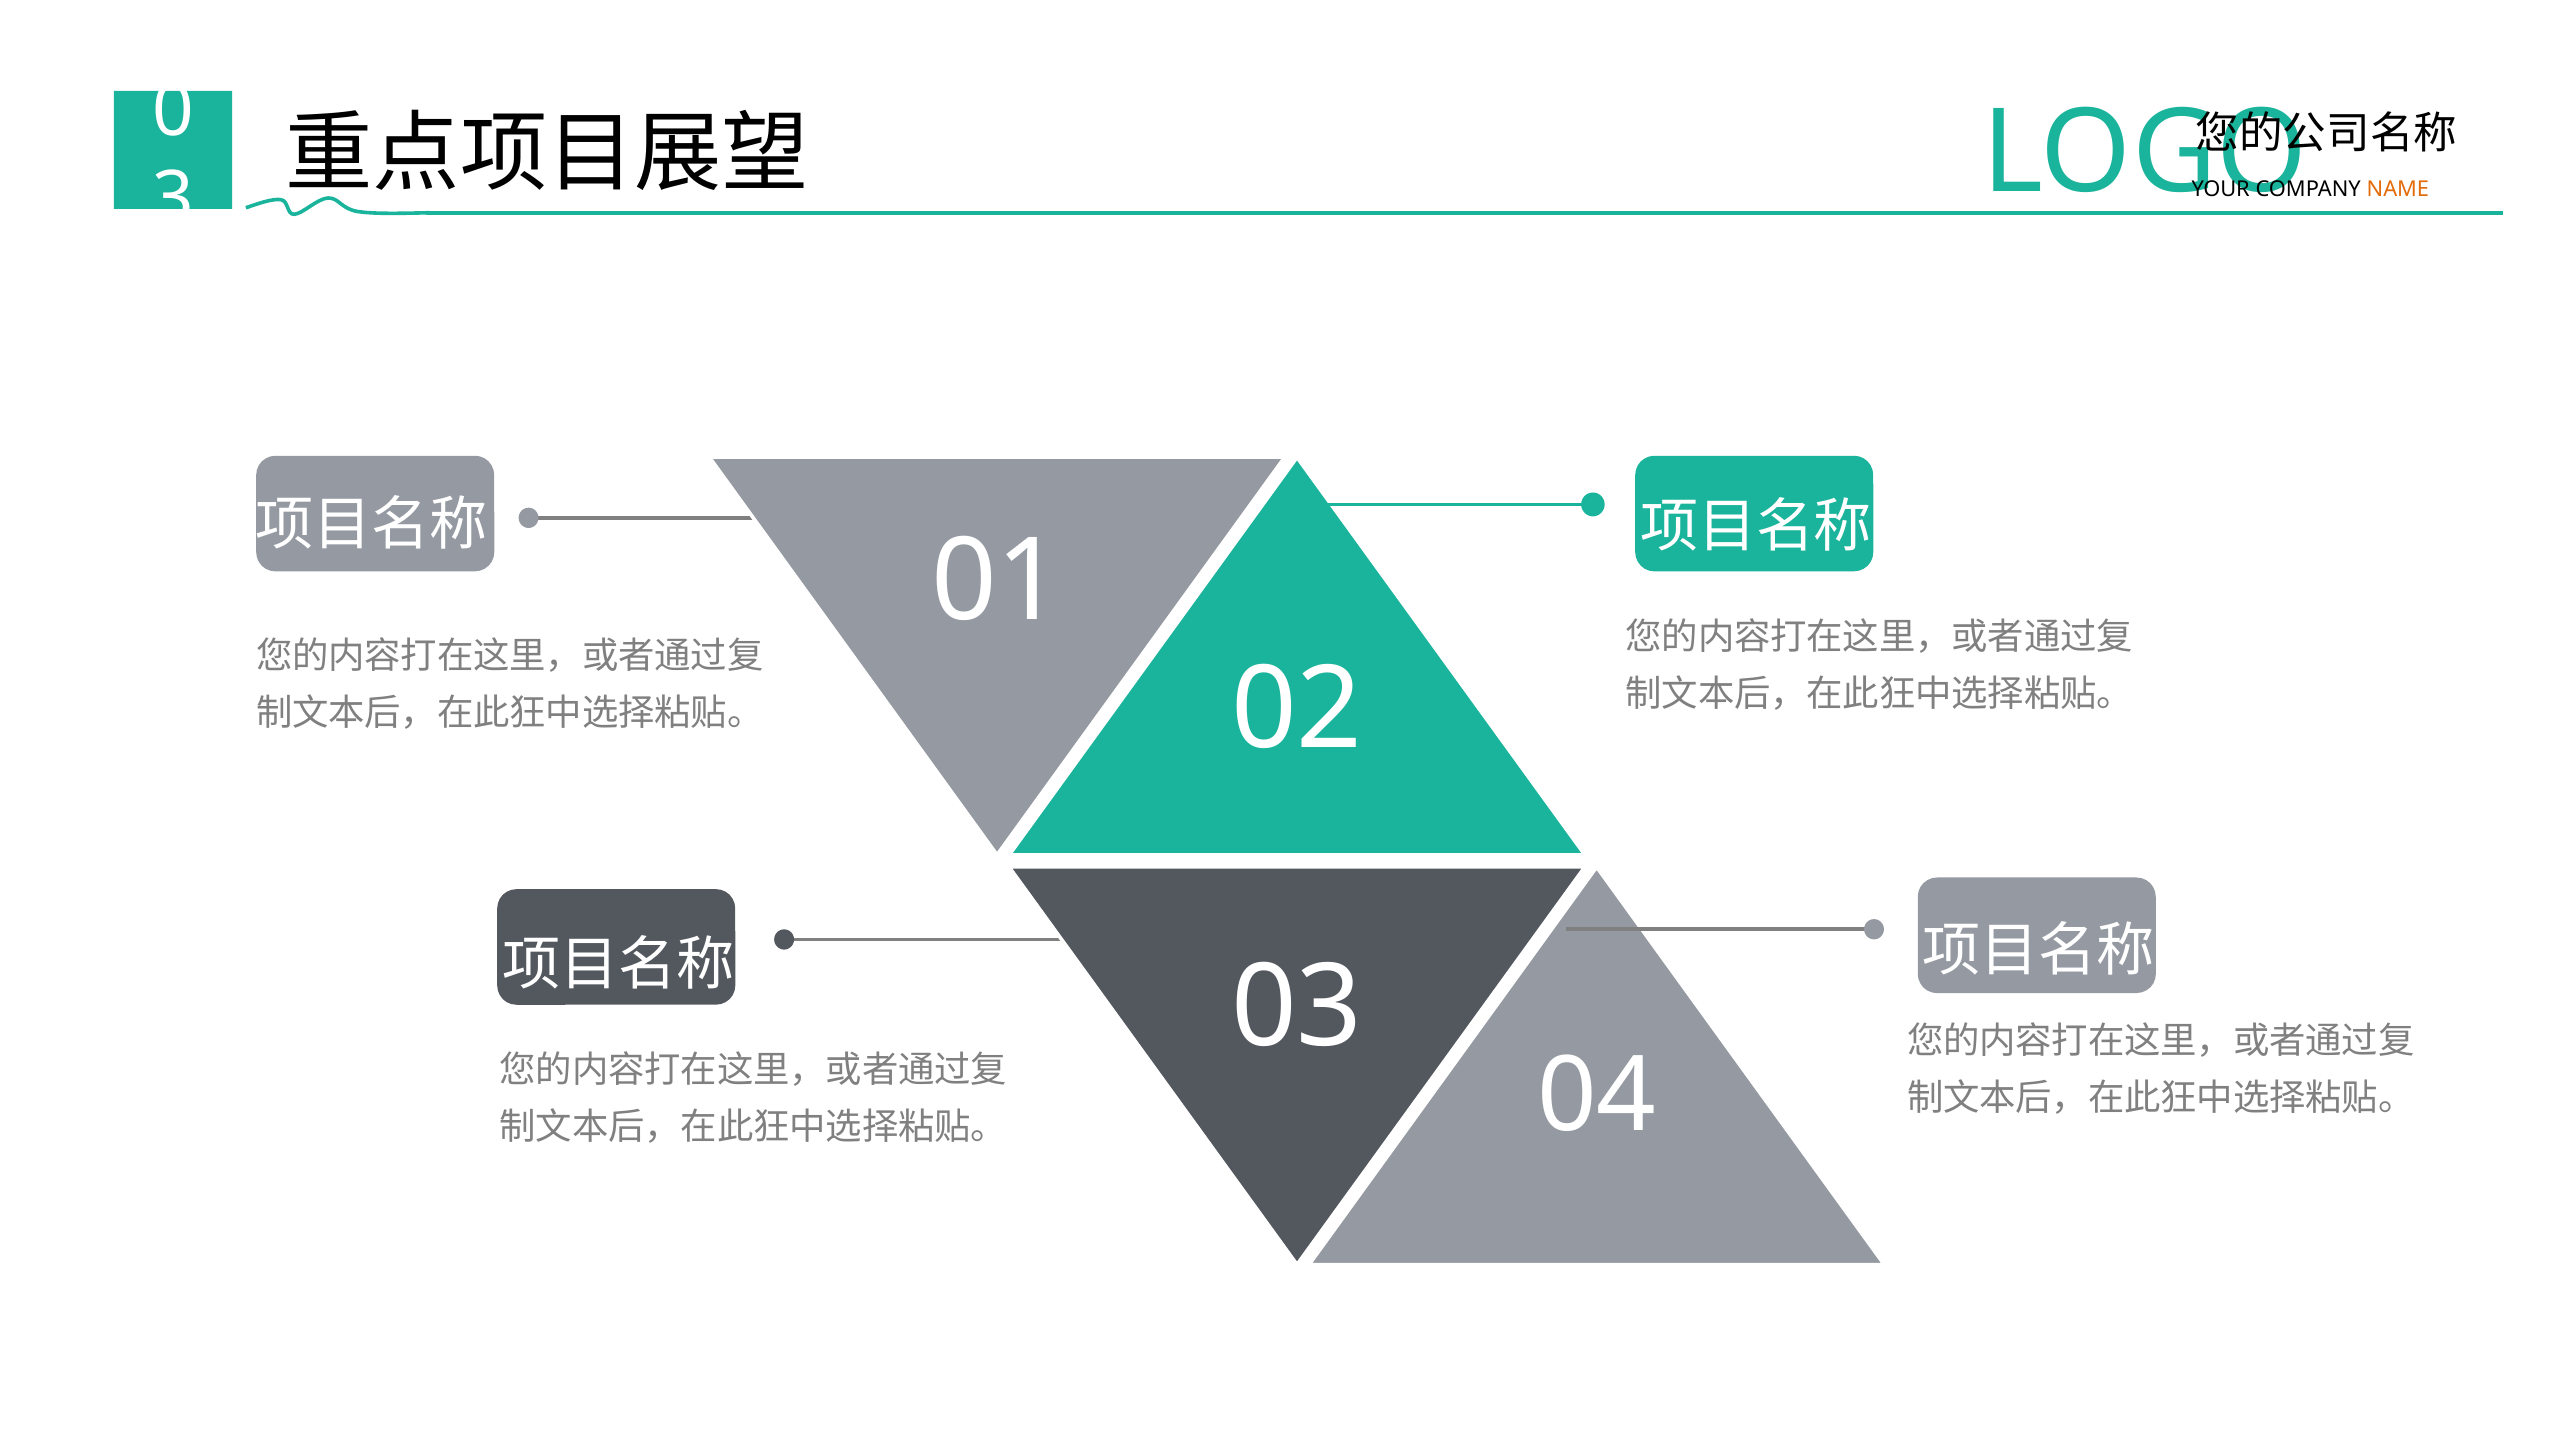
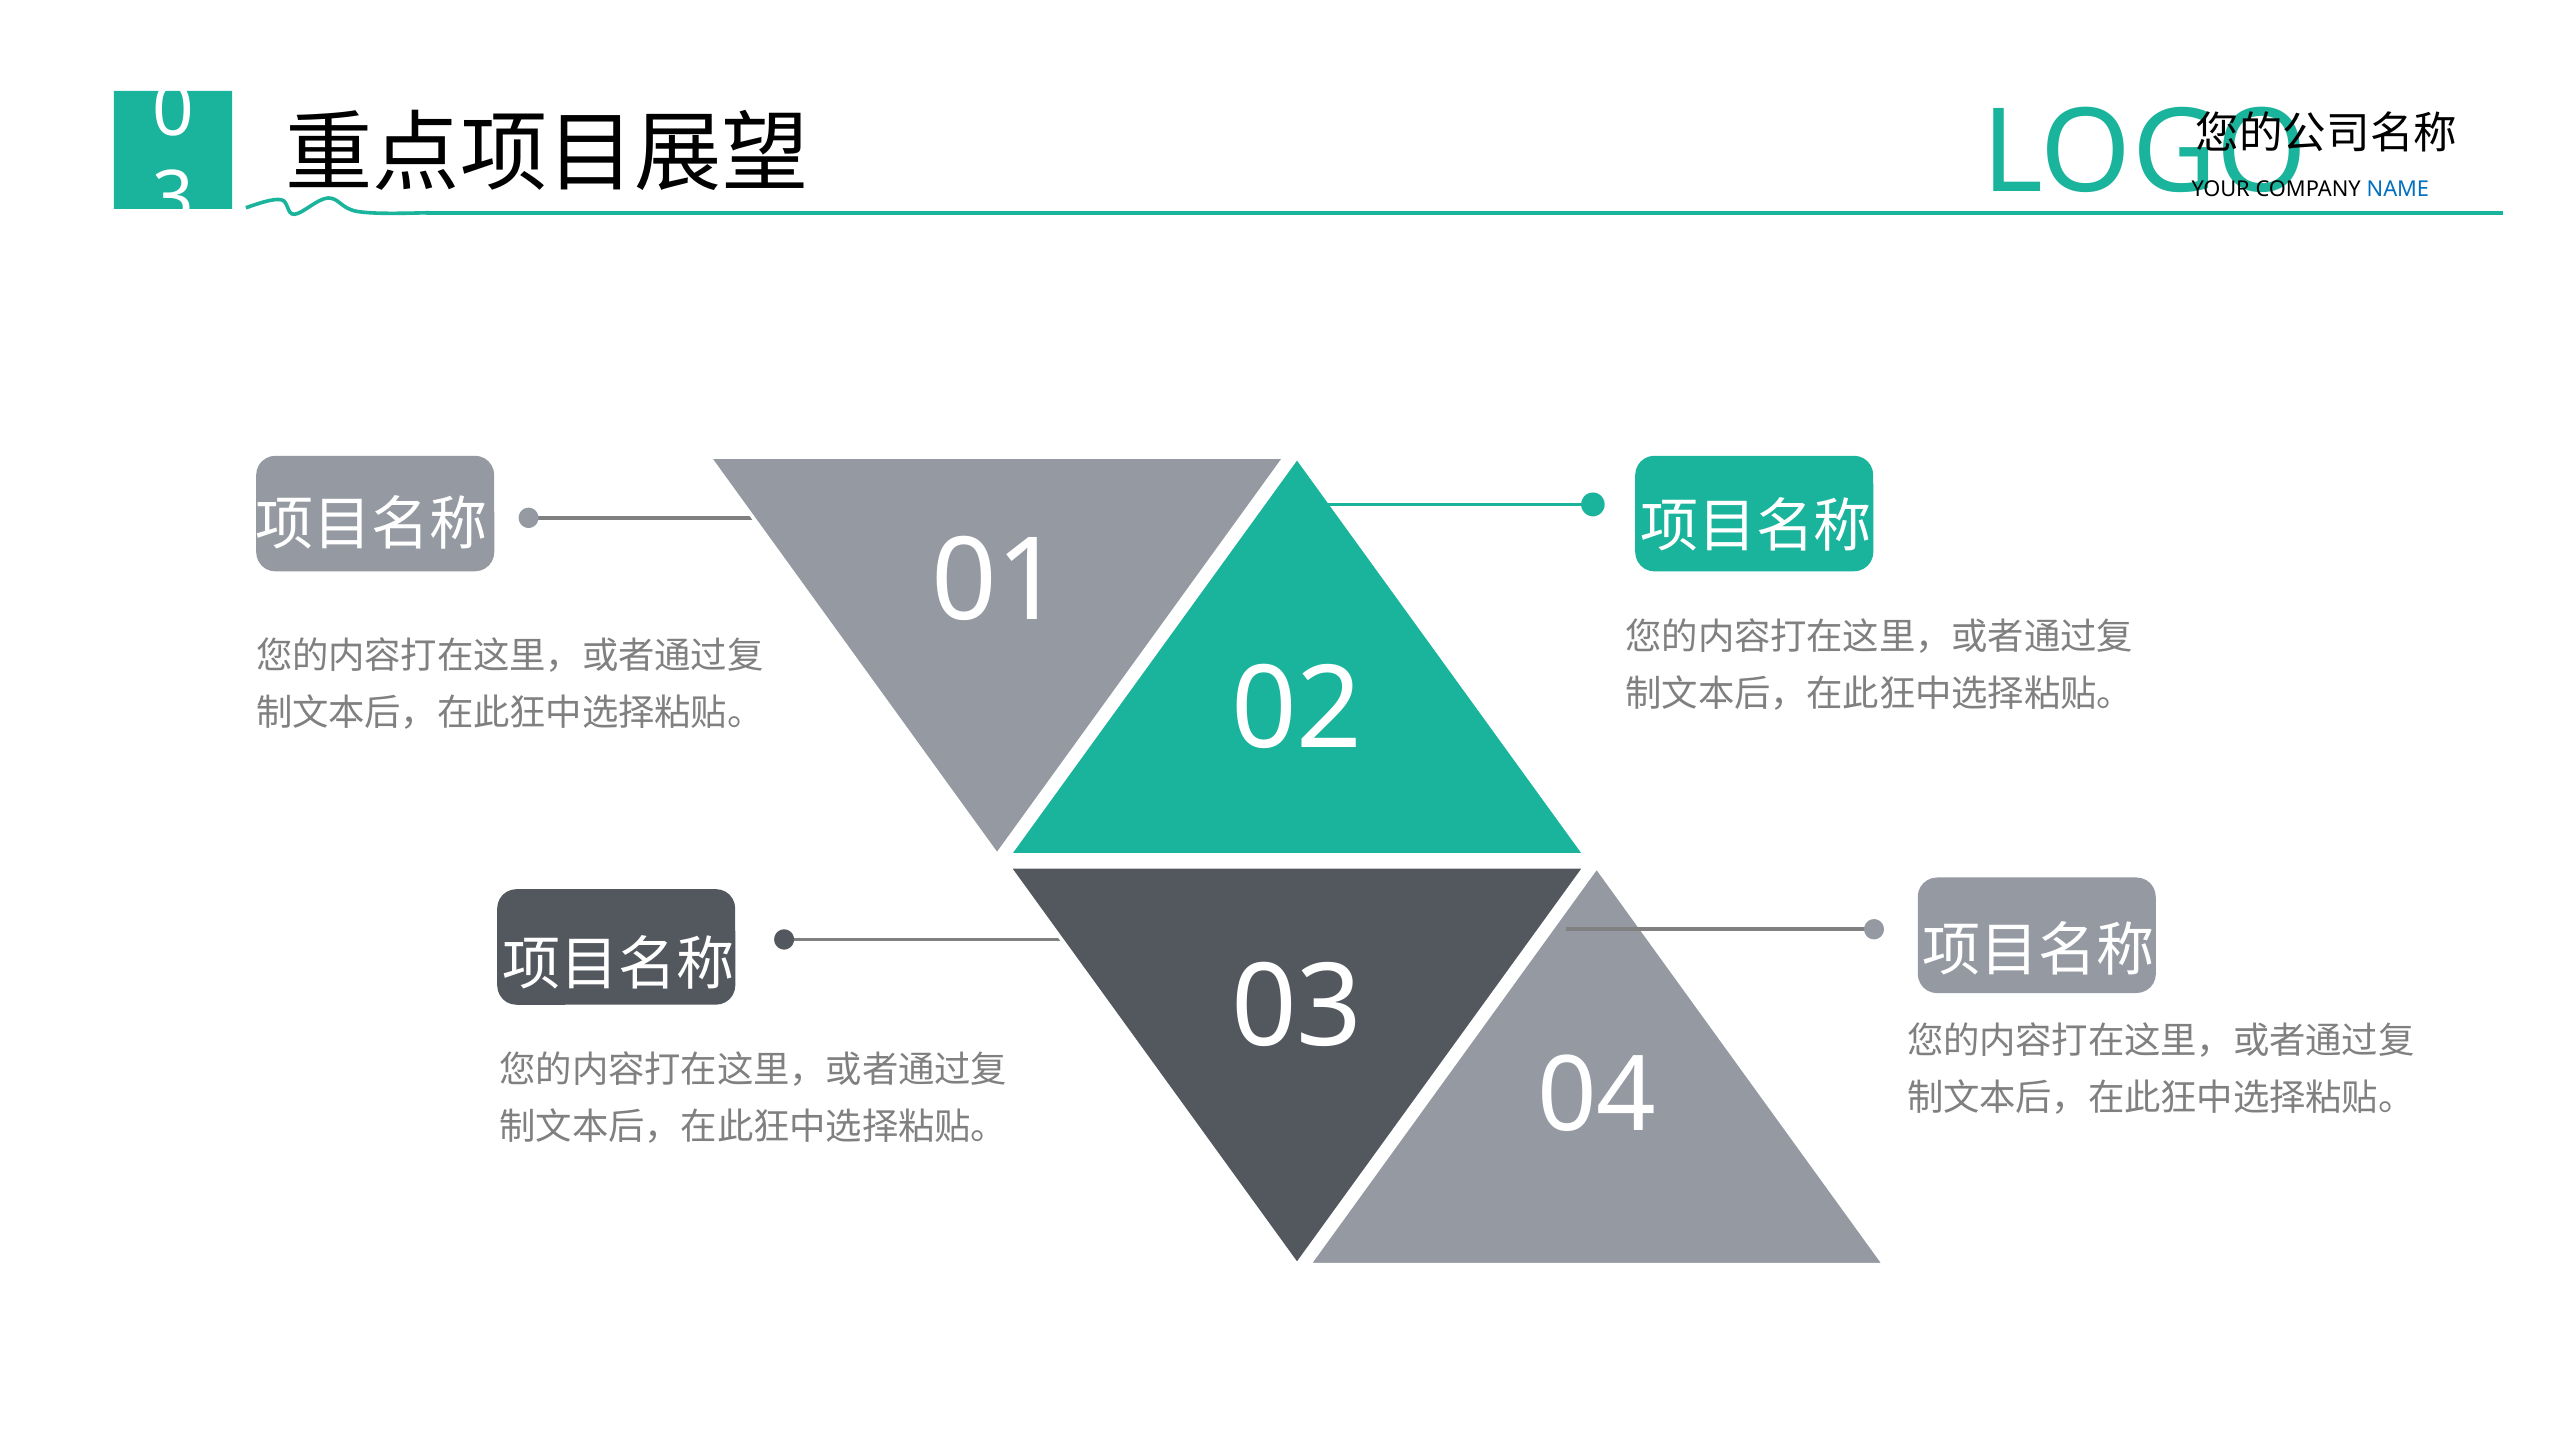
NAME colour: orange -> blue (2398, 189)
